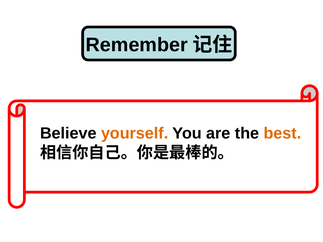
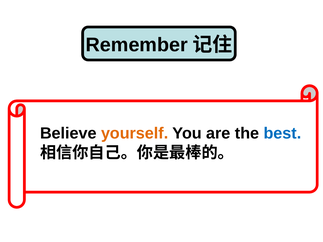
best colour: orange -> blue (282, 134)
